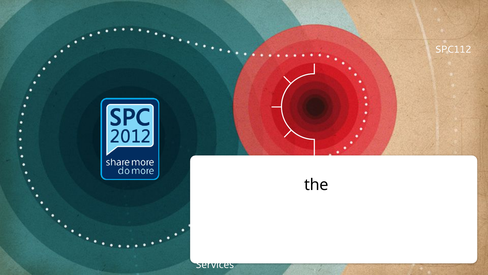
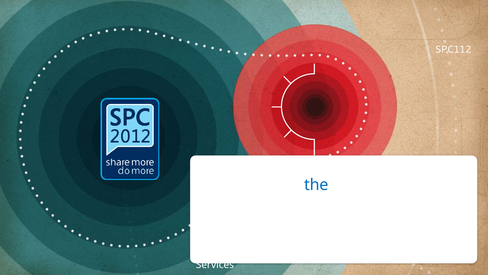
the colour: black -> blue (316, 185)
